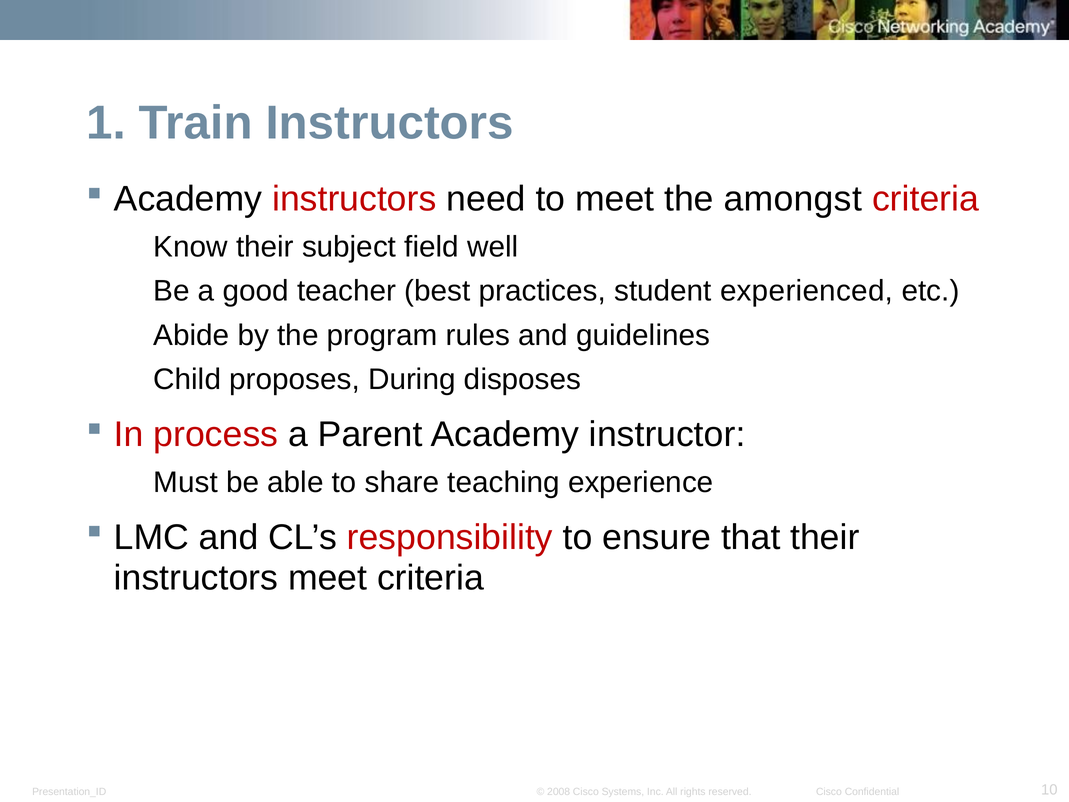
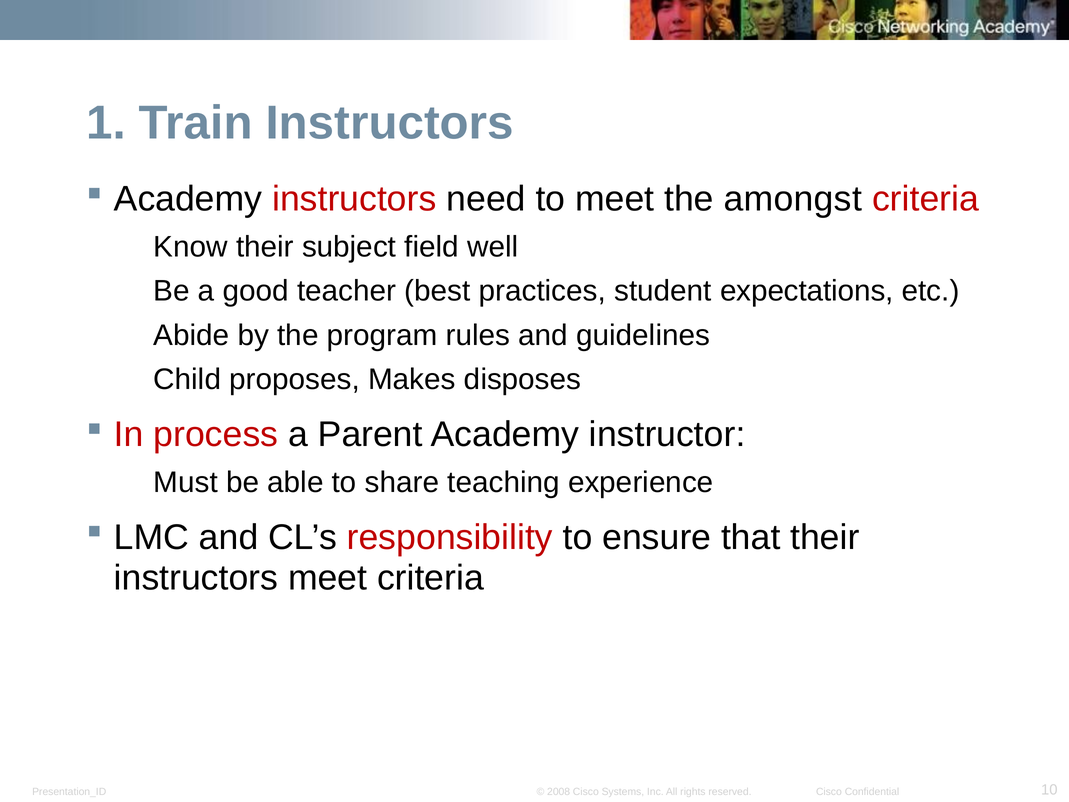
experienced: experienced -> expectations (807, 291)
During: During -> Makes (412, 379)
